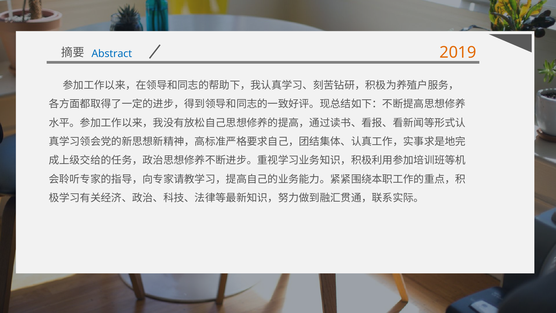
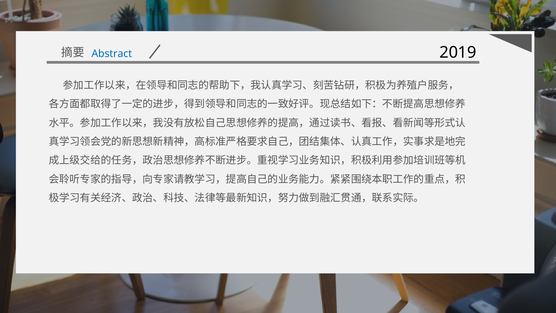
2019 colour: orange -> black (458, 52)
